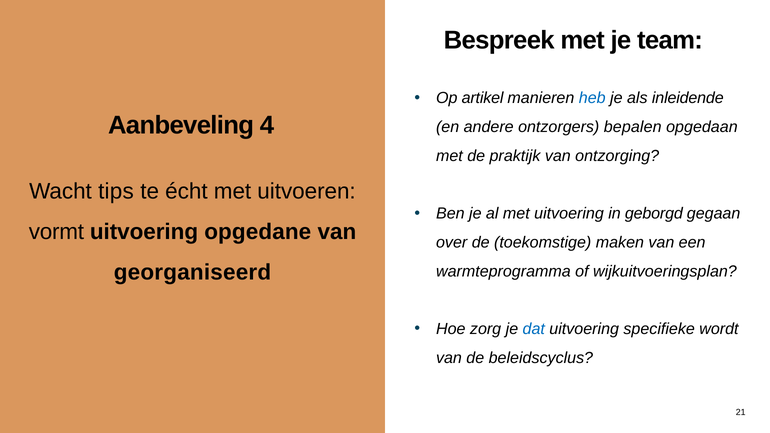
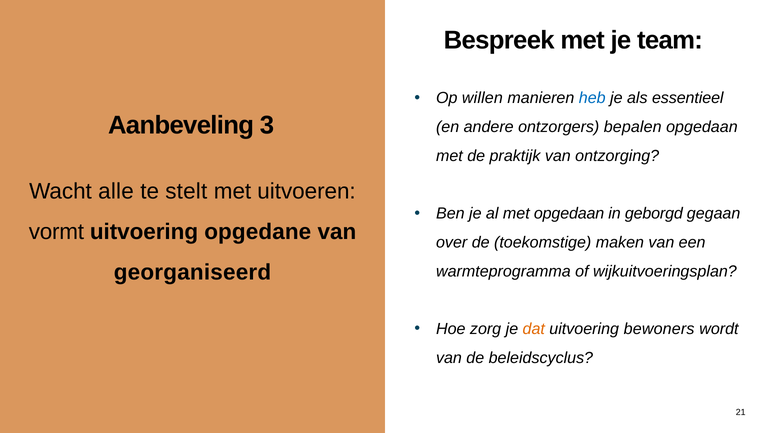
artikel: artikel -> willen (482, 98)
inleidende: inleidende -> essentieel (688, 98)
4: 4 -> 3 (267, 125)
tips: tips -> alle (116, 191)
écht: écht -> stelt (186, 191)
met uitvoering: uitvoering -> opgedaan (569, 214)
dat colour: blue -> orange (534, 329)
specifieke: specifieke -> bewoners (659, 329)
